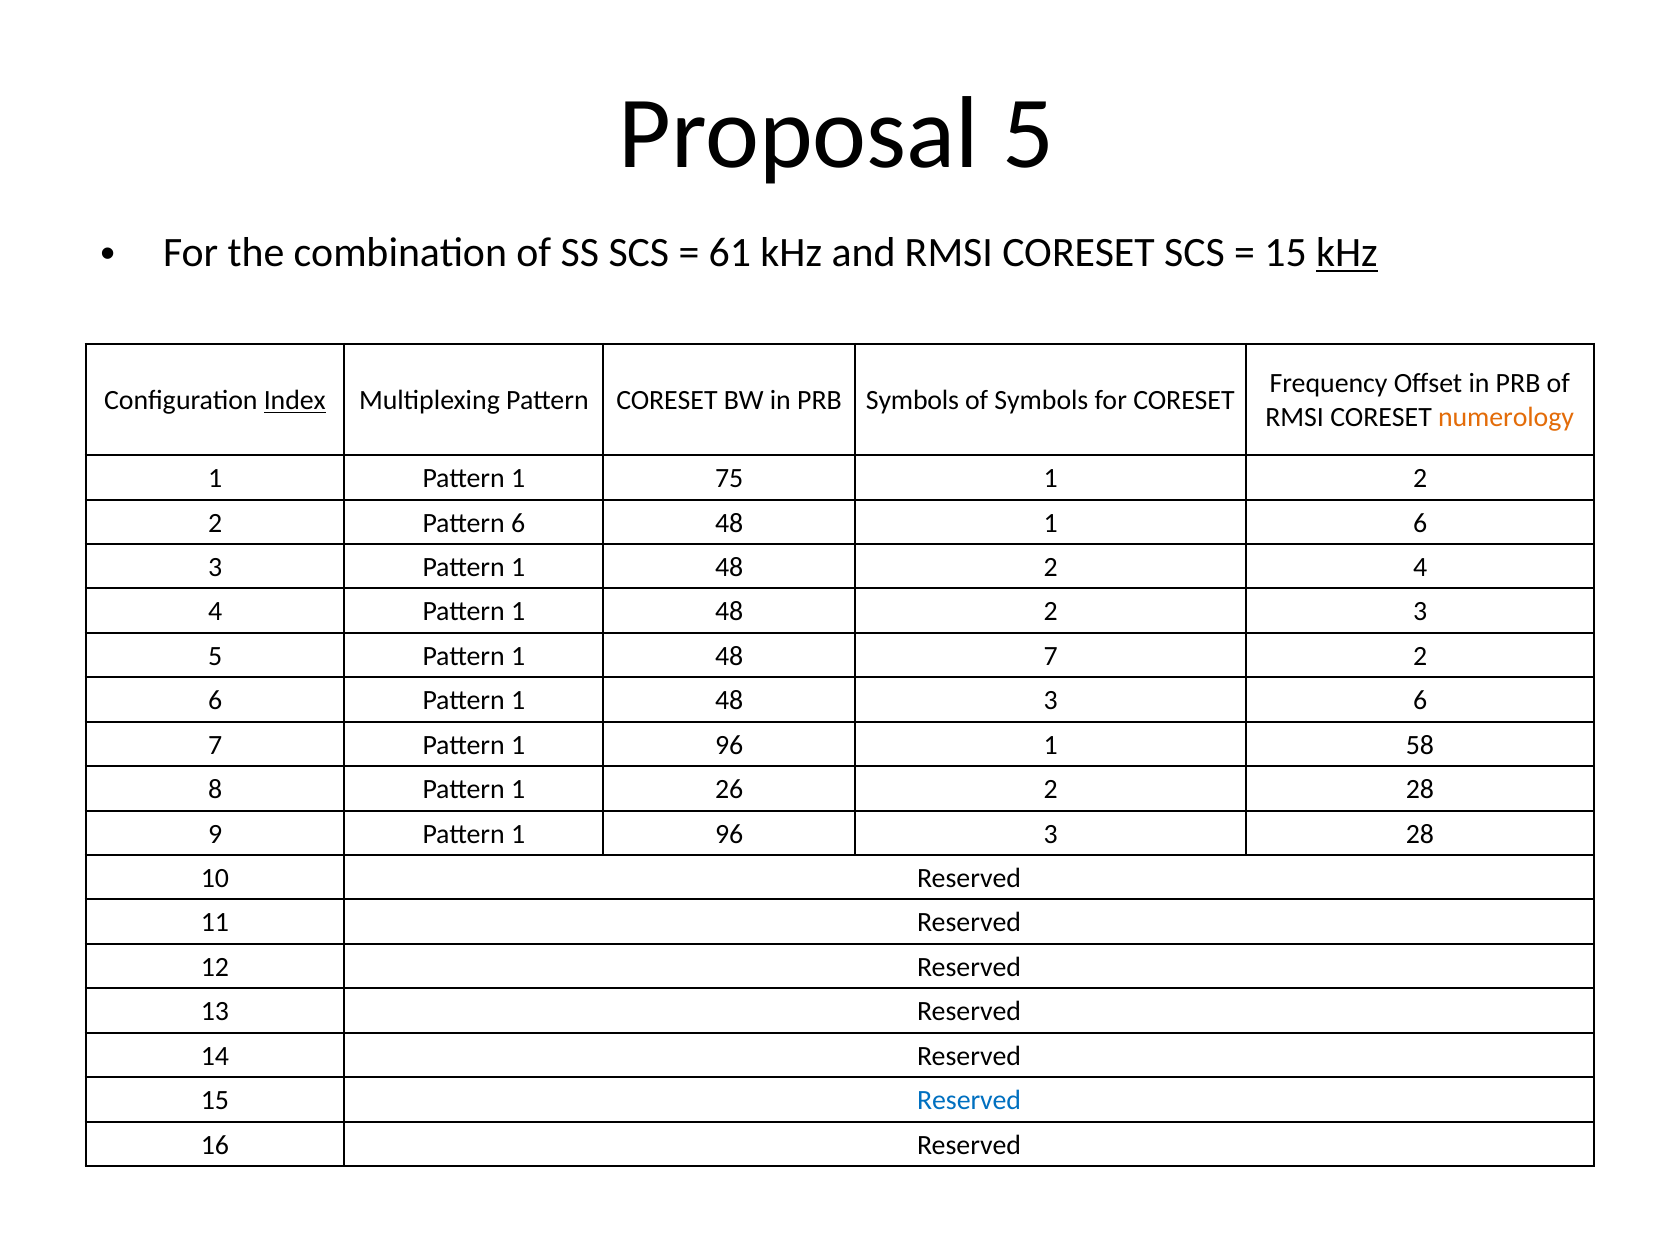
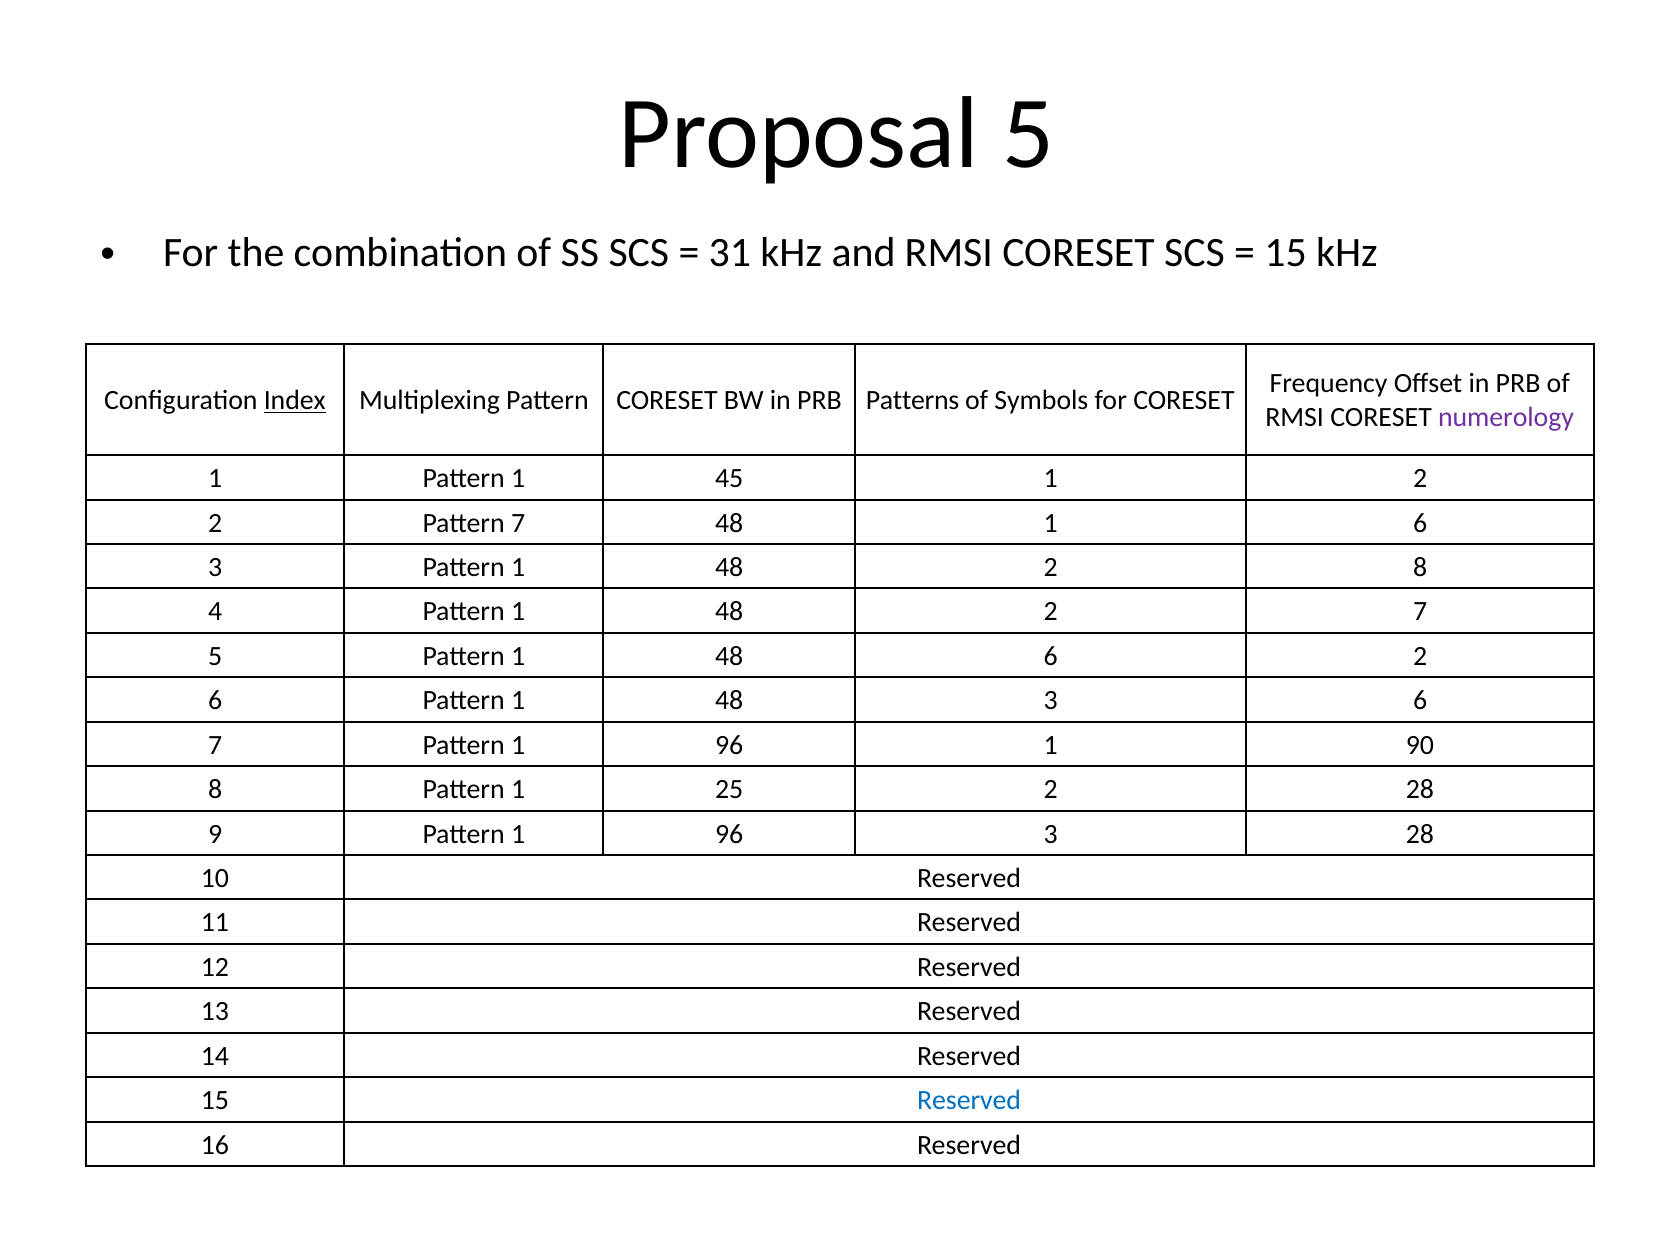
61: 61 -> 31 (730, 253)
kHz underline: present -> none (1347, 253)
PRB Symbols: Symbols -> Patterns (913, 401)
numerology colour: orange -> purple (1506, 418)
75: 75 -> 45 (729, 479)
Pattern 6: 6 -> 7 (518, 523)
2 4: 4 -> 8 (1420, 568)
2 3: 3 -> 7 (1420, 612)
48 7: 7 -> 6 (1051, 657)
58: 58 -> 90 (1420, 746)
26: 26 -> 25 (729, 790)
